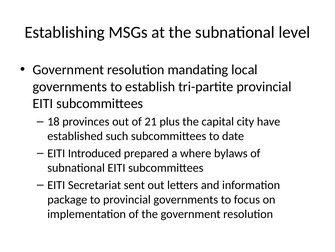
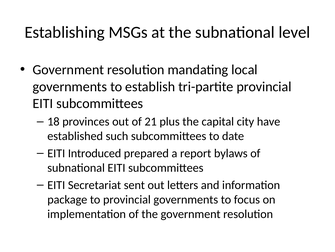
where: where -> report (196, 153)
